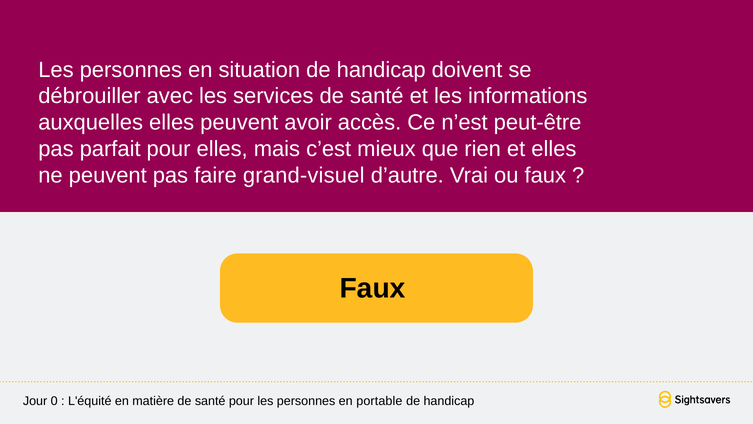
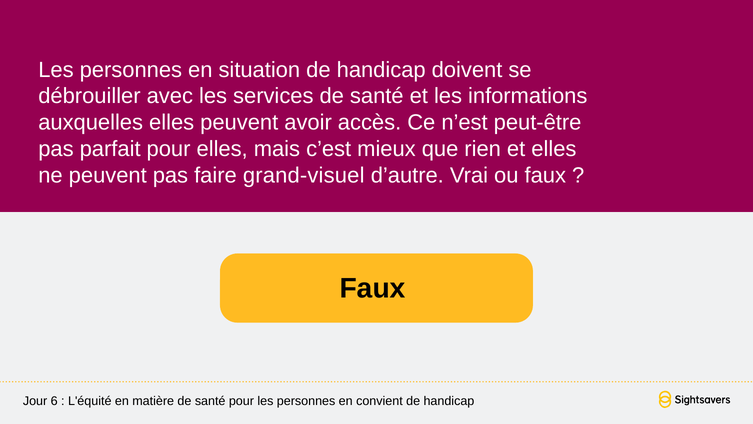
0: 0 -> 6 (54, 401)
portable: portable -> convient (379, 401)
